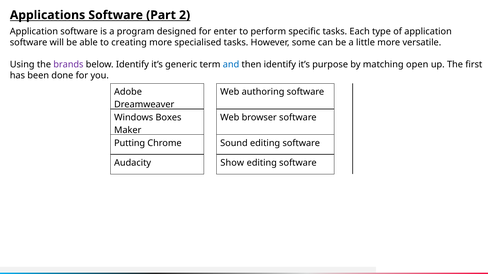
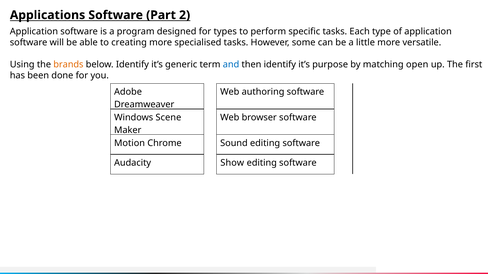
enter: enter -> types (225, 32)
brands colour: purple -> orange (68, 64)
Boxes: Boxes -> Scene (168, 118)
Putting: Putting -> Motion (130, 143)
